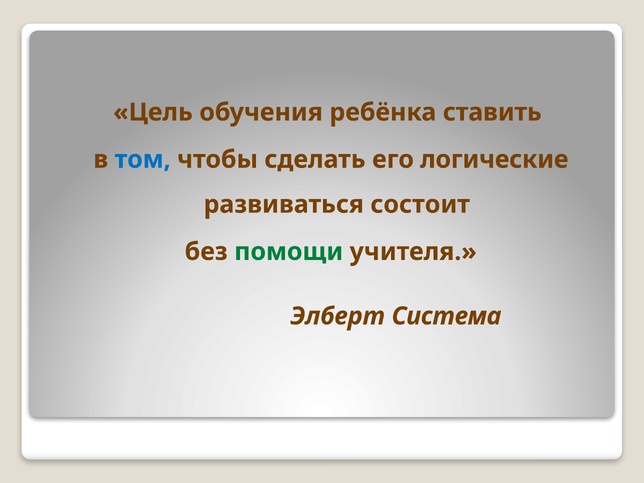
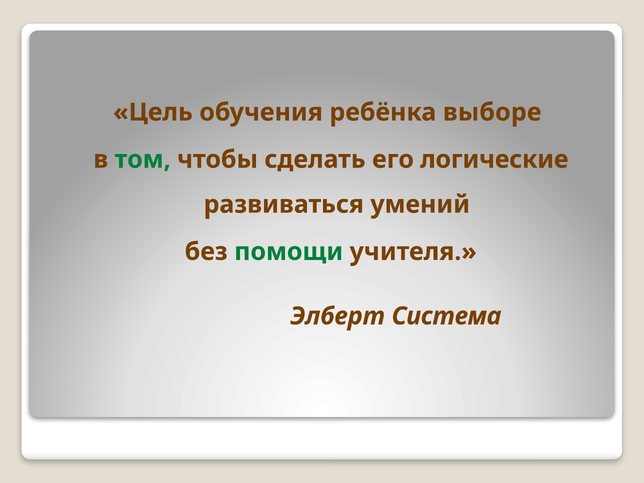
ставить: ставить -> выборе (492, 112)
том colour: blue -> green (143, 160)
состоит: состоит -> умений (420, 204)
